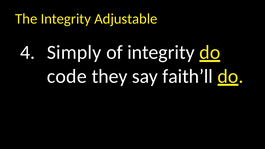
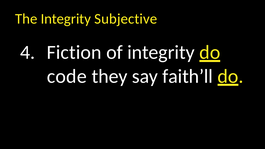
Adjustable: Adjustable -> Subjective (126, 19)
Simply: Simply -> Fiction (74, 52)
